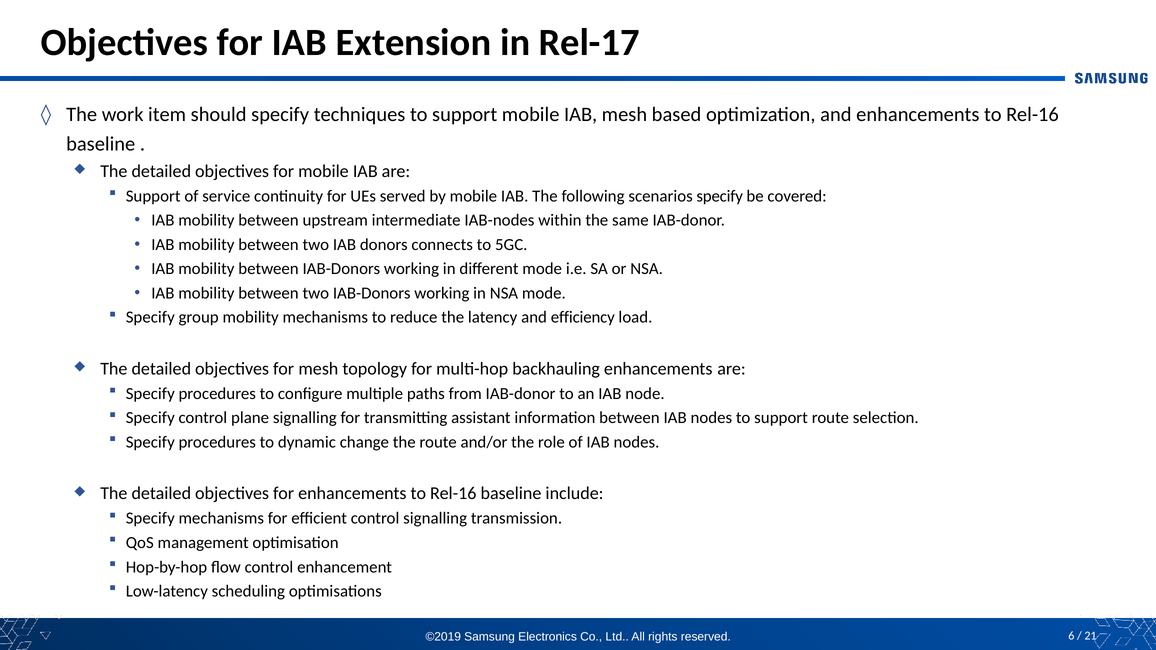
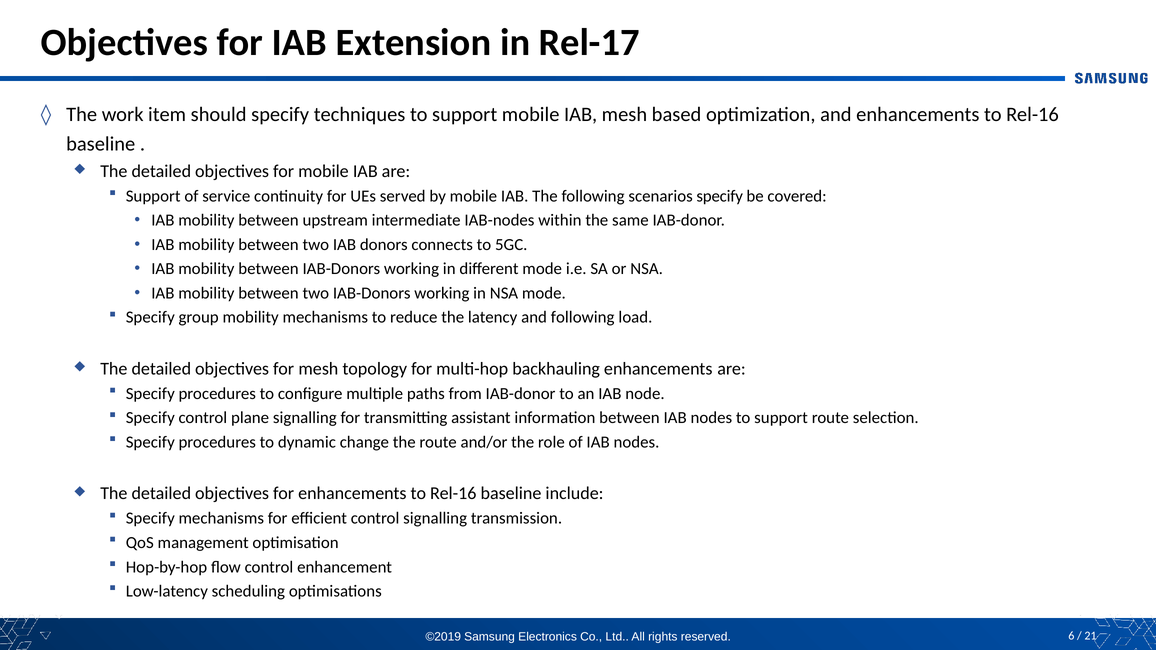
and efficiency: efficiency -> following (583, 318)
